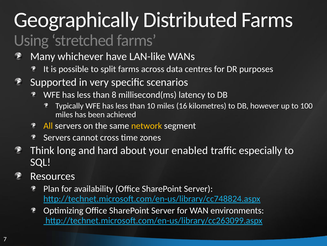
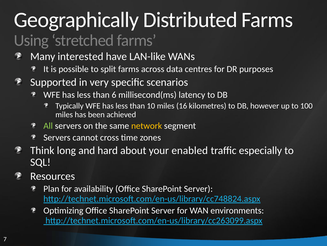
whichever: whichever -> interested (80, 56)
8: 8 -> 6 (114, 95)
All colour: yellow -> light green (48, 125)
